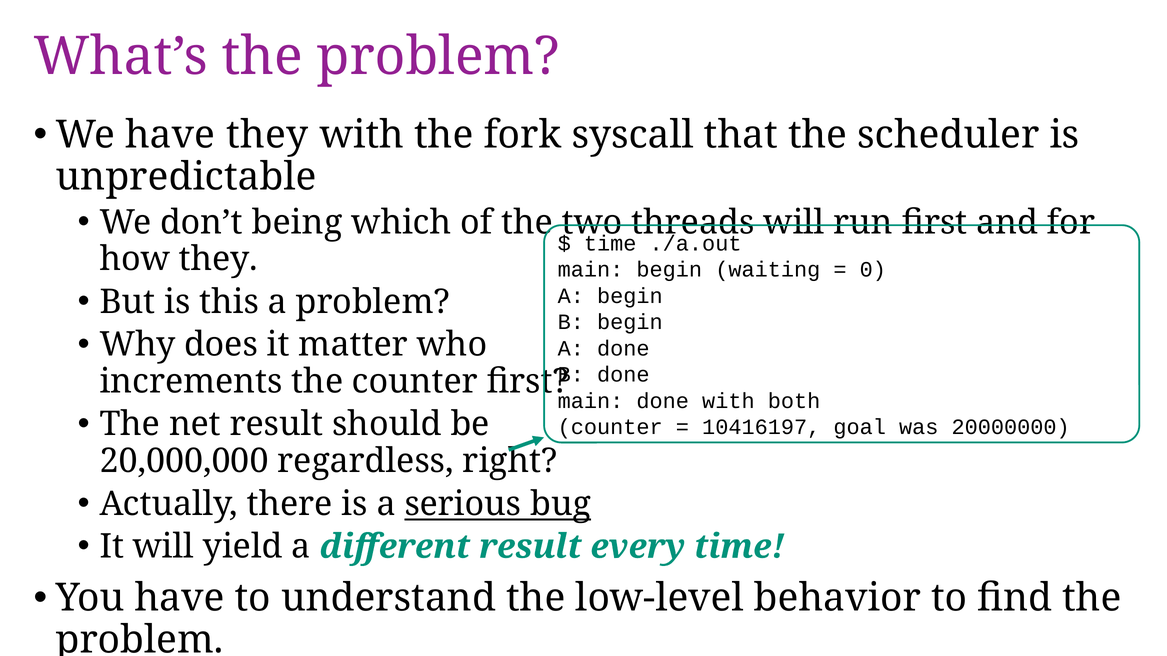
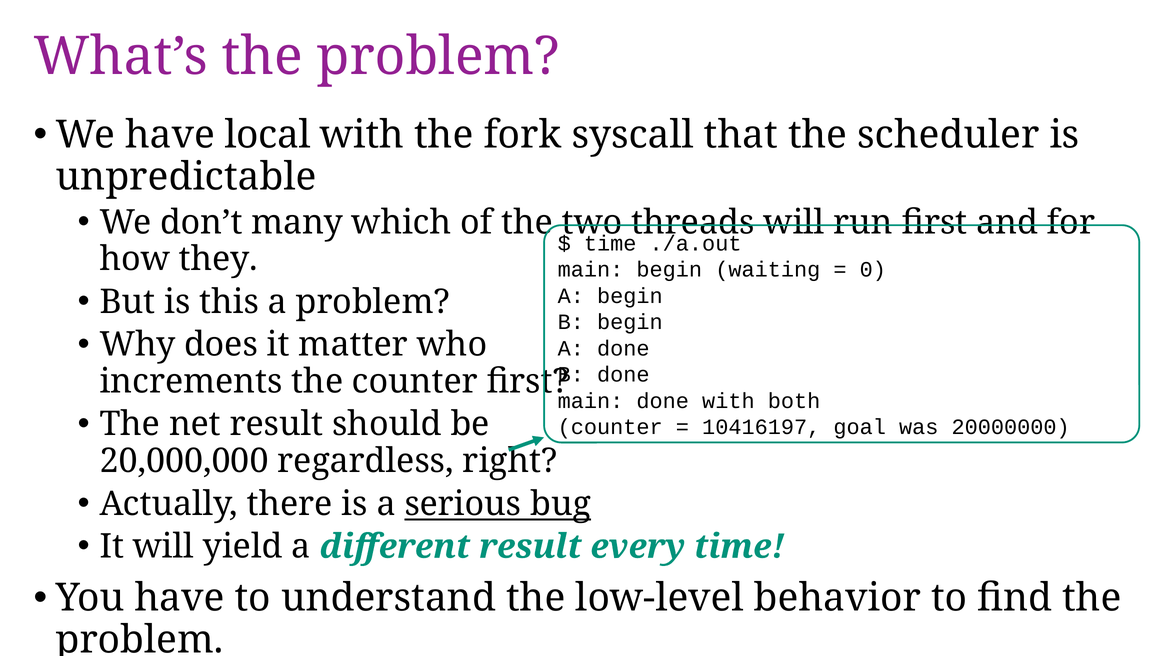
have they: they -> local (268, 135)
being: being -> many (297, 222)
